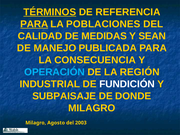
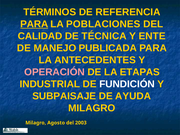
TÉRMINOS underline: present -> none (50, 12)
MEDIDAS: MEDIDAS -> TÉCNICA (104, 36)
SEAN: SEAN -> ENTE (152, 36)
CONSECUENCIA: CONSECUENCIA -> ANTECEDENTES (95, 60)
OPERACIÓN colour: light blue -> pink (54, 72)
REGIÓN: REGIÓN -> ETAPAS (140, 72)
DONDE: DONDE -> AYUDA (133, 96)
